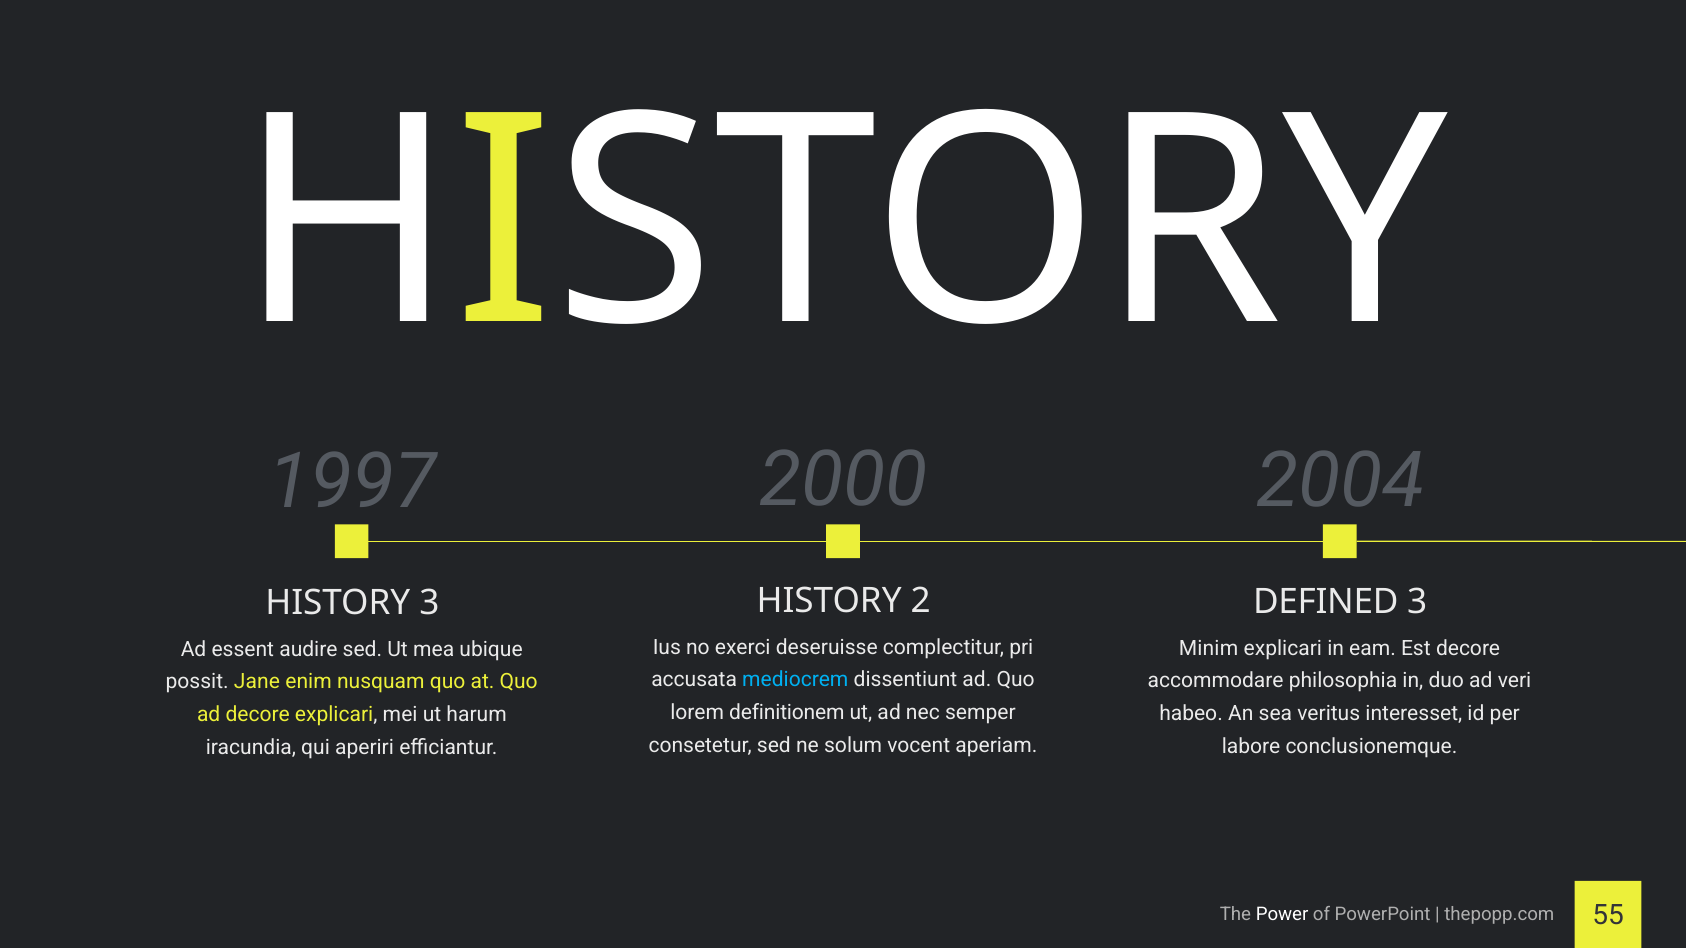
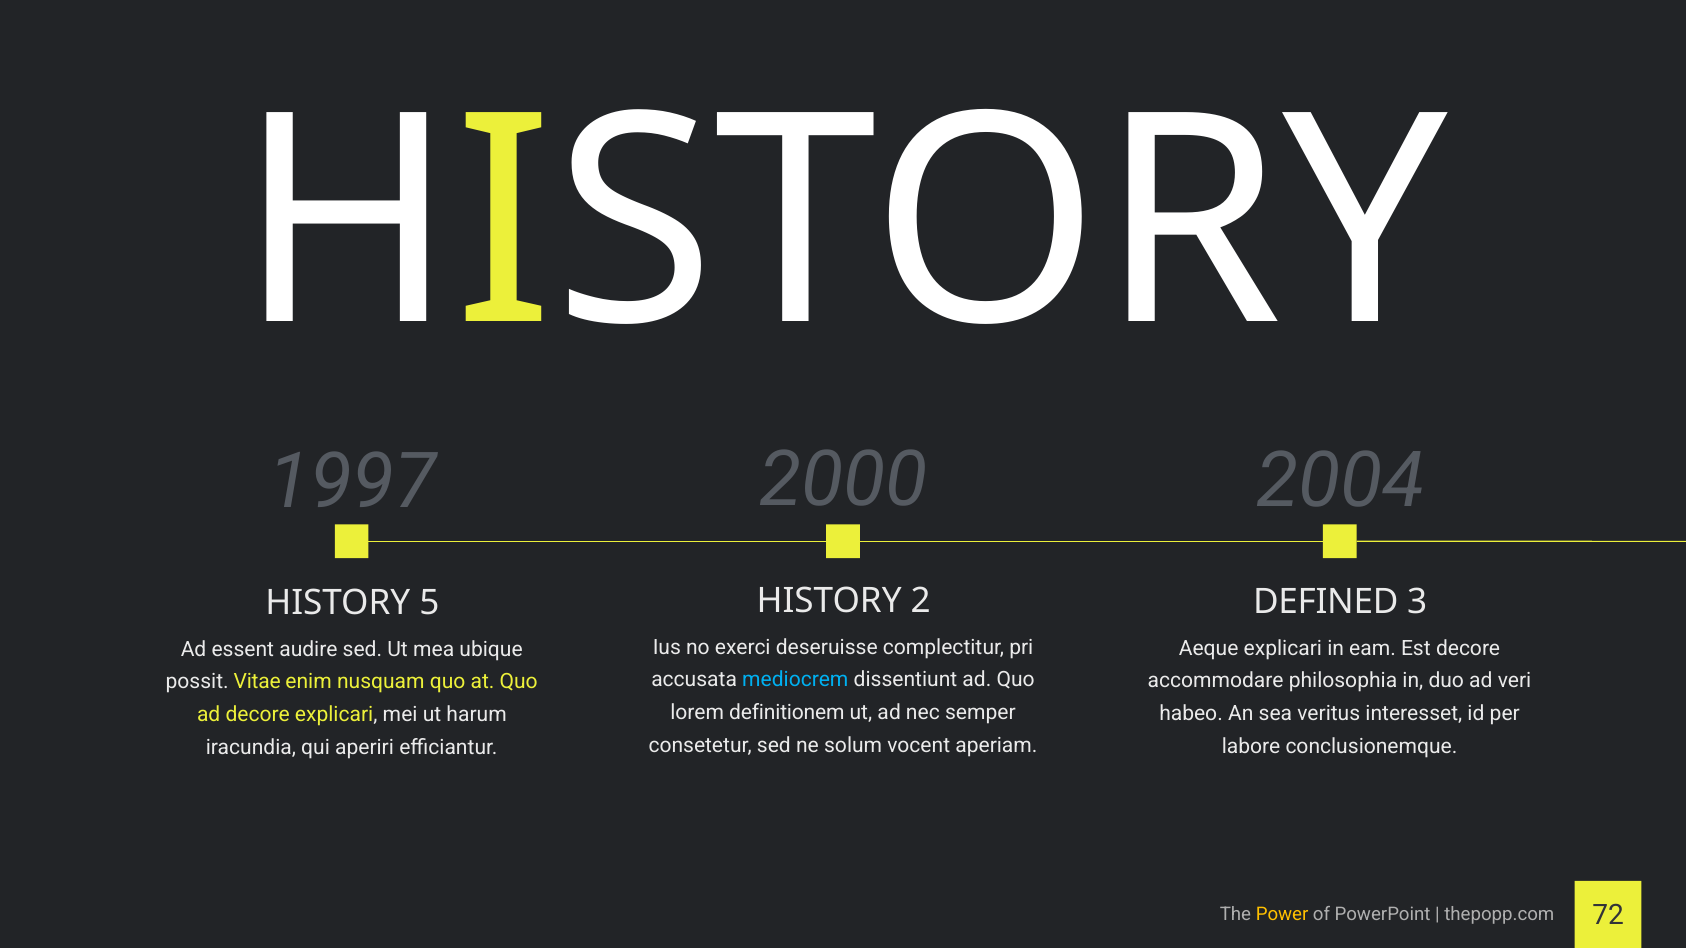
HISTORY 3: 3 -> 5 (429, 603)
Minim: Minim -> Aeque (1209, 648)
Jane: Jane -> Vitae (257, 682)
Power colour: white -> yellow (1282, 915)
55: 55 -> 72 (1608, 915)
